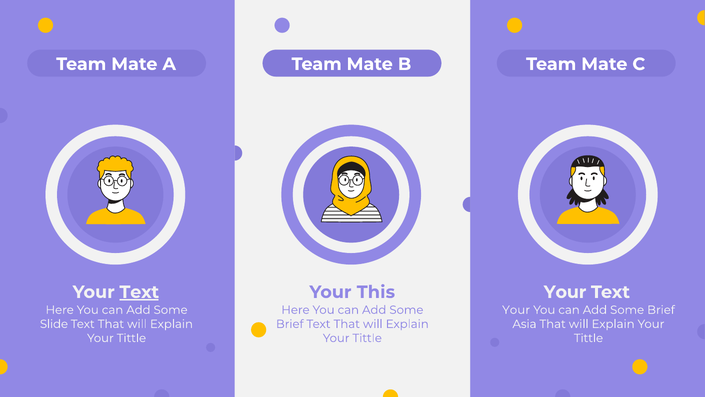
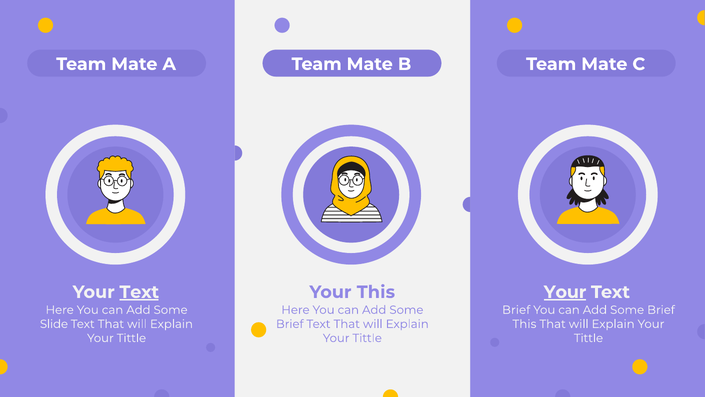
Your underline: none -> present (565, 292)
Your: Your -> Brief (516, 310)
Asia: Asia -> This (524, 324)
